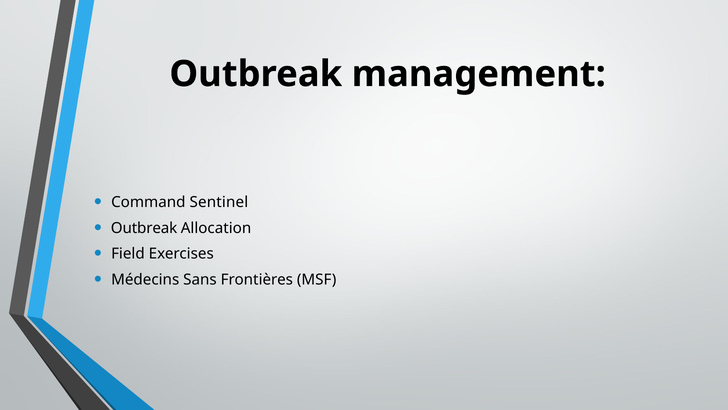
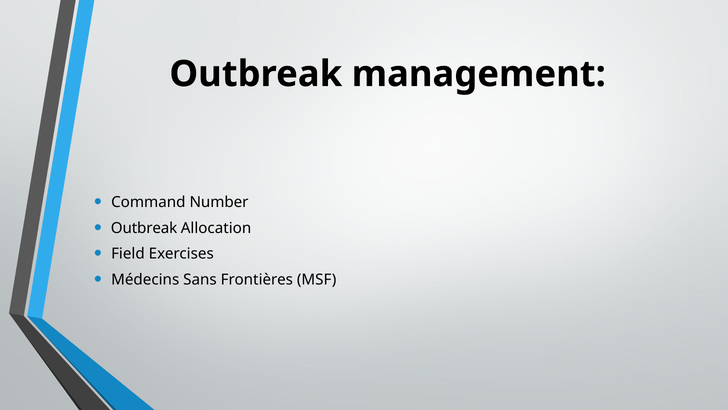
Sentinel: Sentinel -> Number (219, 202)
